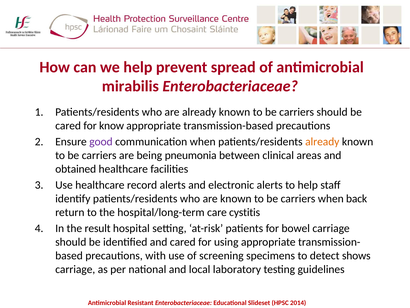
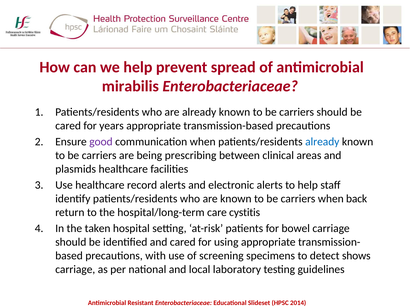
know: know -> years (112, 125)
already colour: orange -> blue (322, 141)
pneumonia: pneumonia -> prescribing (191, 155)
obtained: obtained -> plasmids (76, 169)
result: result -> taken (98, 228)
